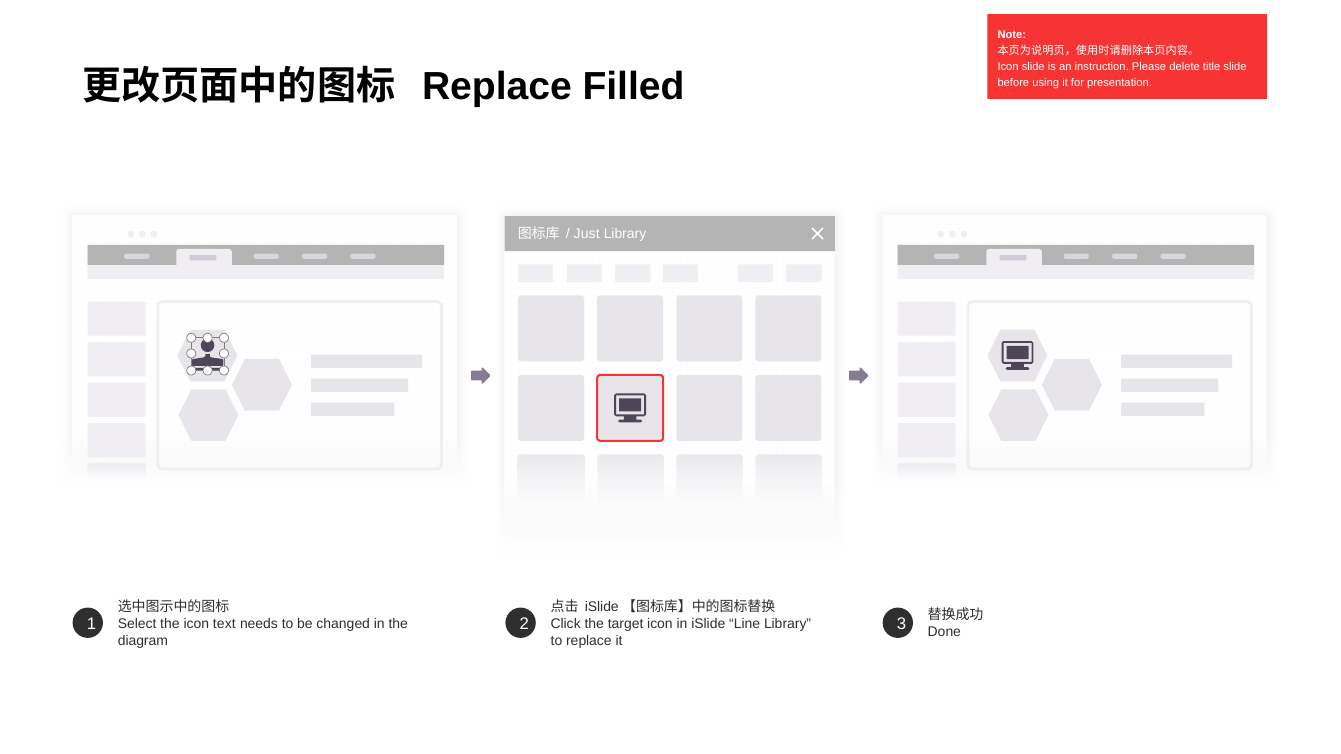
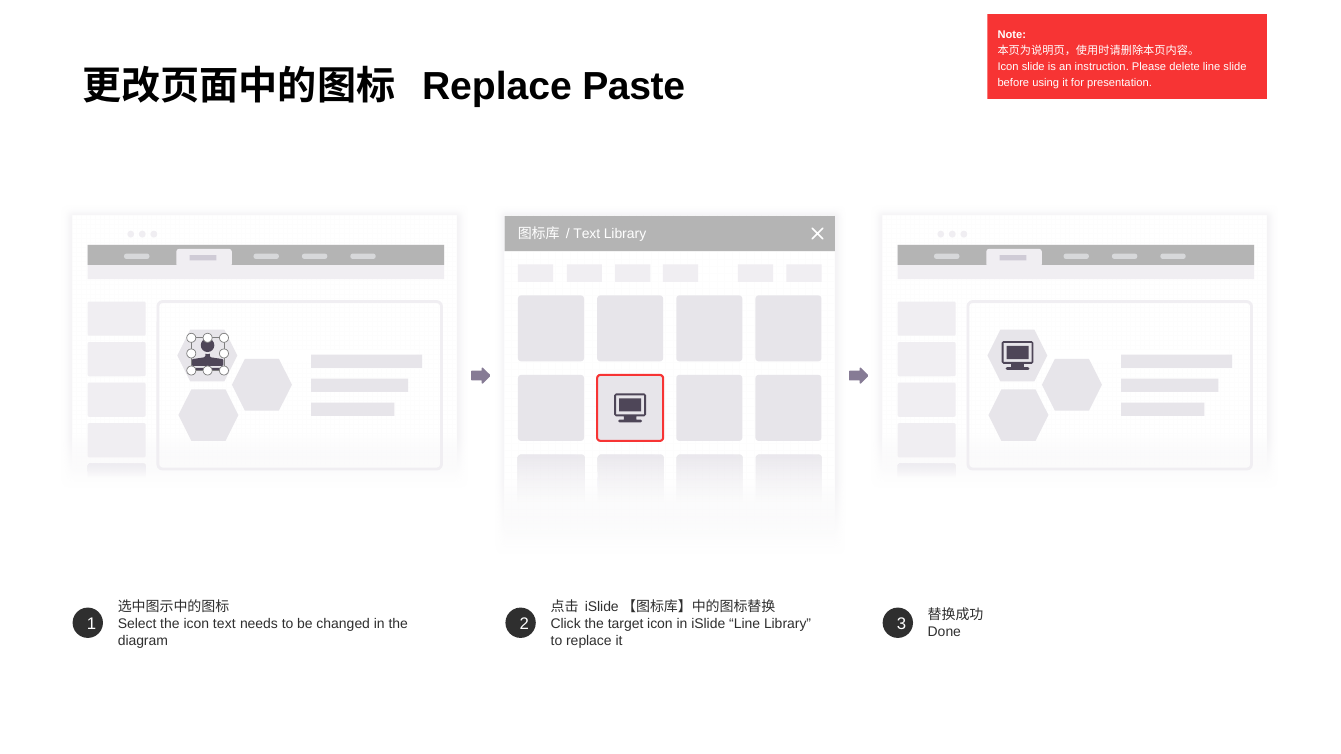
delete title: title -> line (1212, 67)
Filled: Filled -> Paste (634, 87)
Just: Just -> Text (587, 234)
